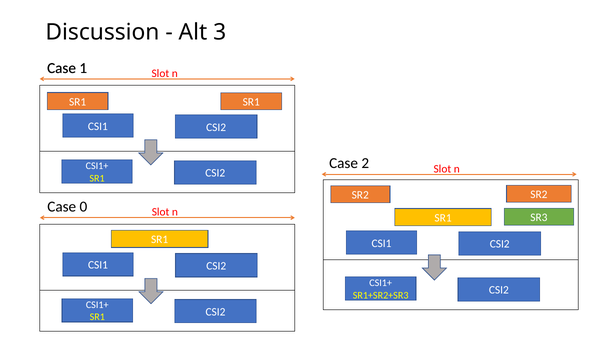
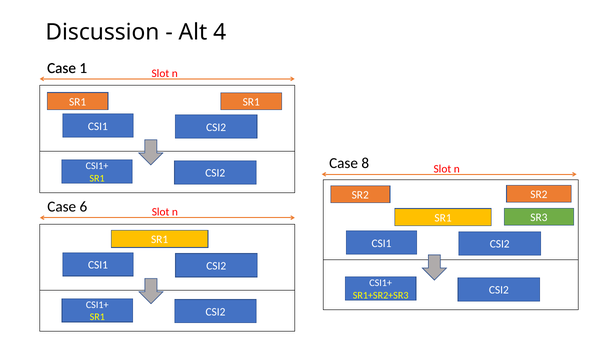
3: 3 -> 4 (220, 32)
2: 2 -> 8 (365, 163)
0: 0 -> 6 (83, 207)
